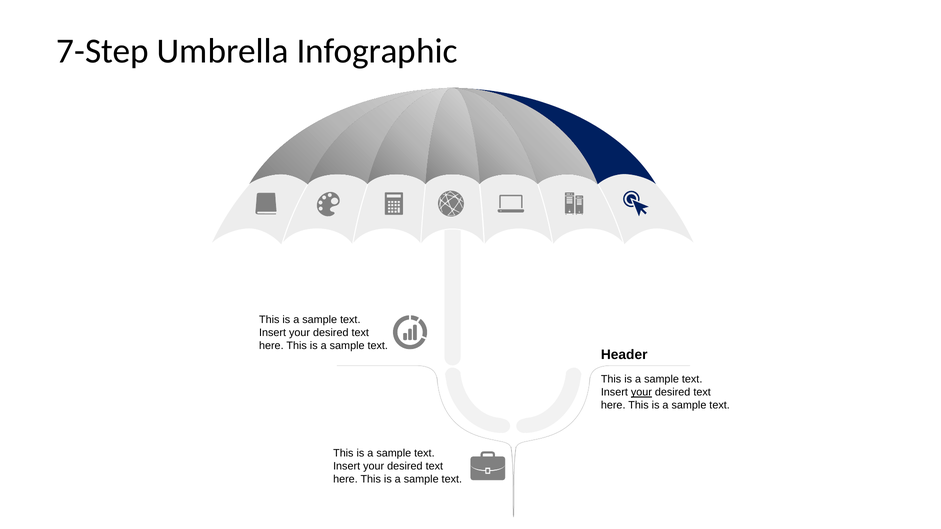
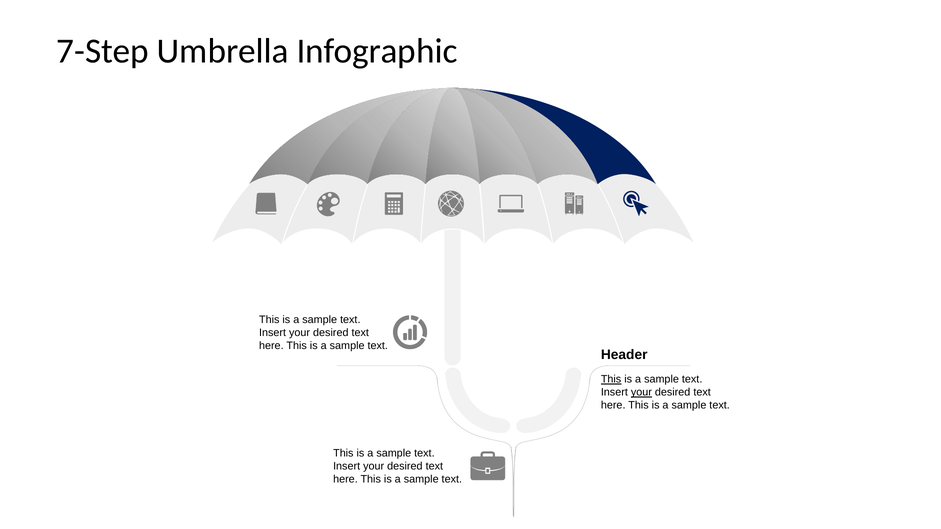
This underline: none -> present (611, 380)
